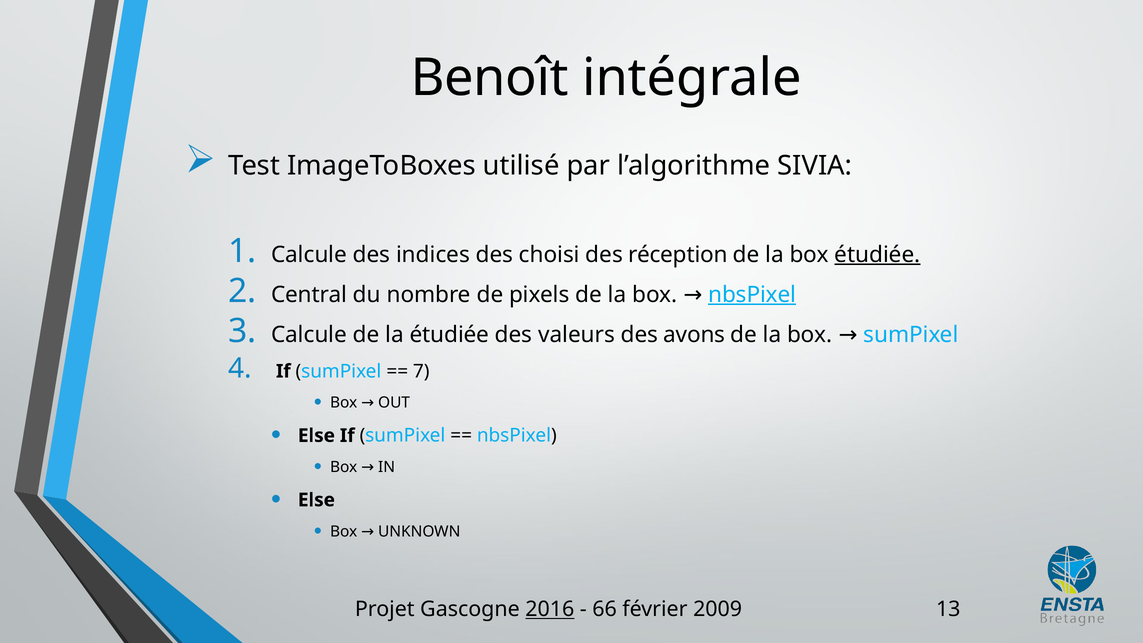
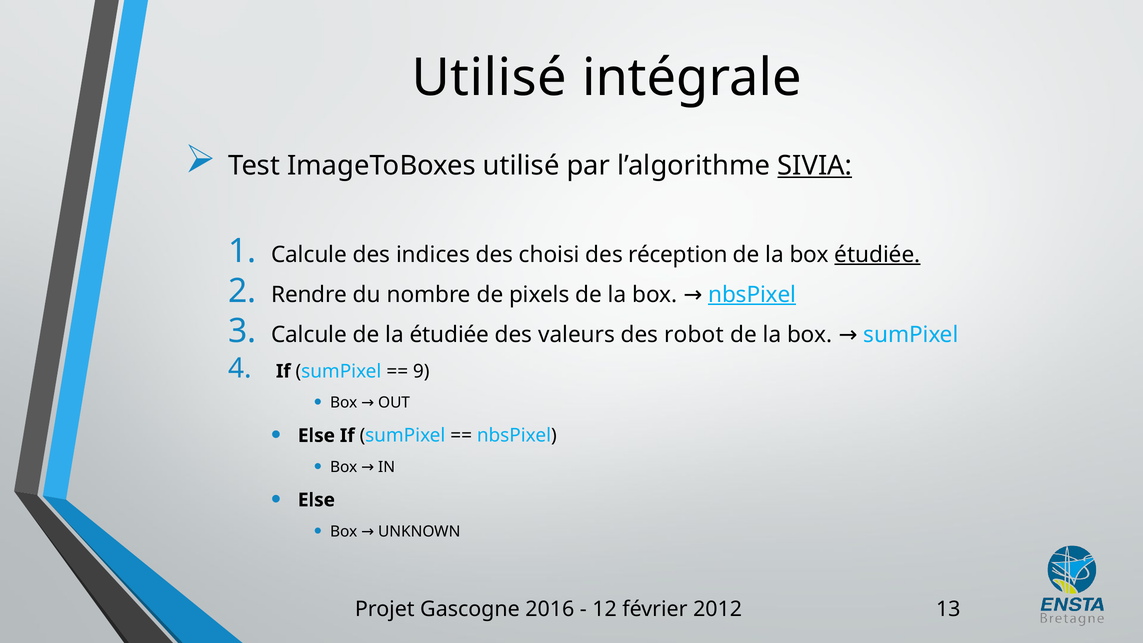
Benoît: Benoît -> Utilisé (489, 78)
SIVIA underline: none -> present (815, 165)
Central: Central -> Rendre (309, 295)
avons: avons -> robot (694, 335)
7: 7 -> 9 (421, 371)
2016 underline: present -> none (550, 609)
66: 66 -> 12 (605, 609)
2009: 2009 -> 2012 (718, 609)
